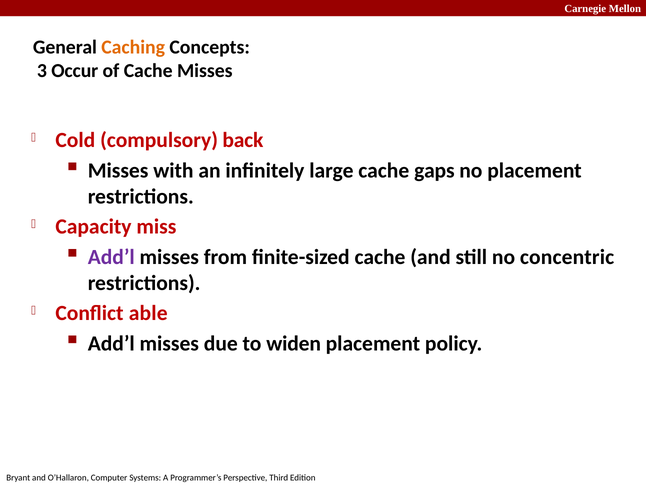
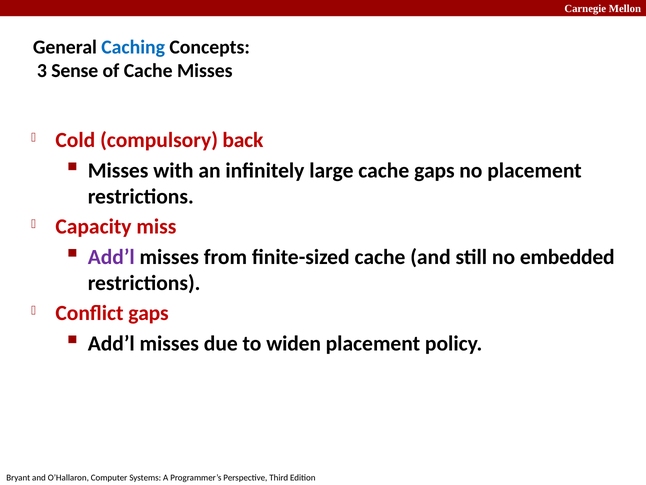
Caching colour: orange -> blue (133, 47)
Occur: Occur -> Sense (75, 71)
concentric: concentric -> embedded (567, 257)
Conflict able: able -> gaps (148, 313)
